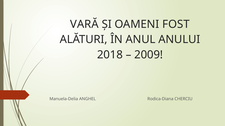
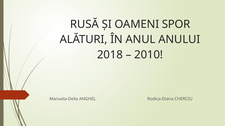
VARĂ: VARĂ -> RUSĂ (84, 24)
FOST: FOST -> SPOR (176, 24)
2009: 2009 -> 2010 (149, 55)
